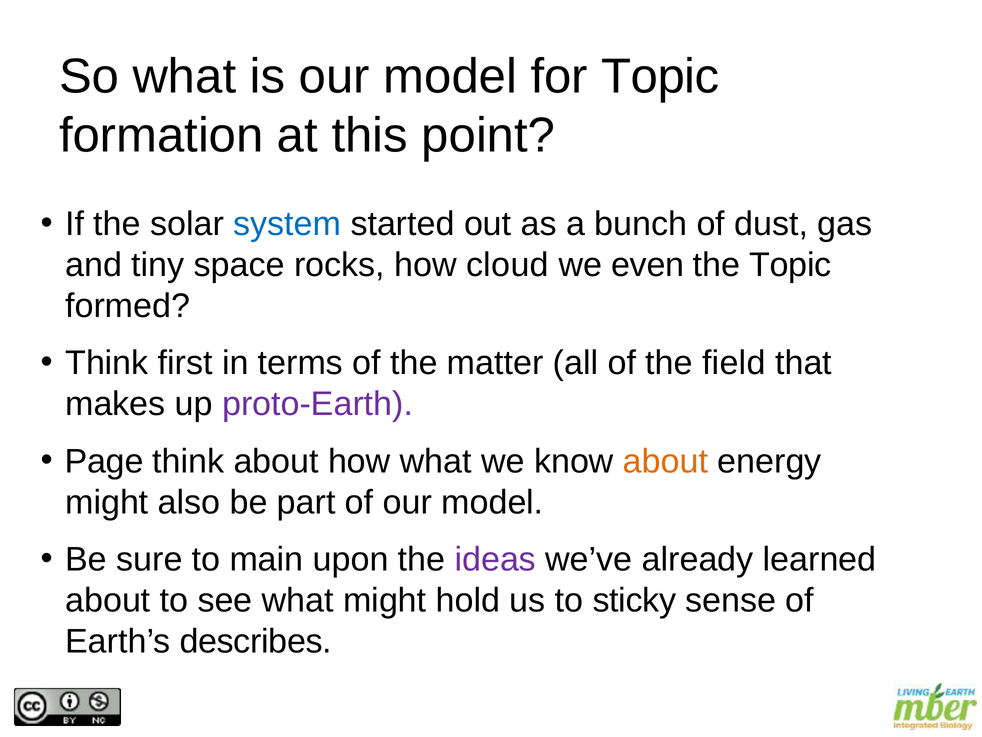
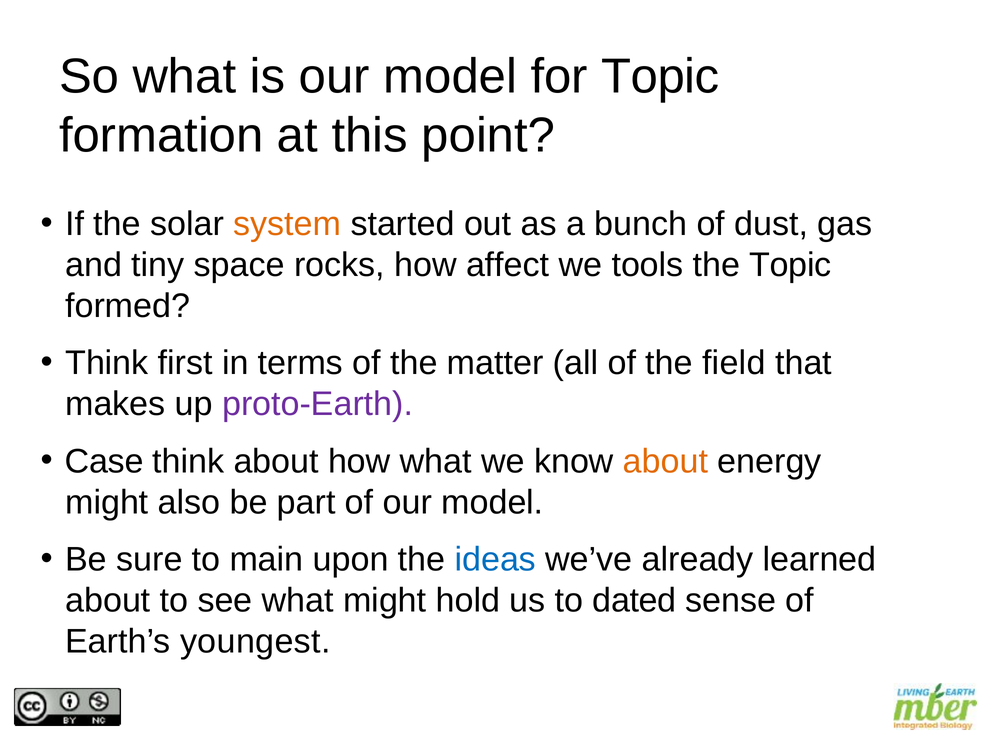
system colour: blue -> orange (287, 224)
cloud: cloud -> affect (508, 265)
even: even -> tools (648, 265)
Page: Page -> Case (104, 461)
ideas colour: purple -> blue (495, 559)
sticky: sticky -> dated (634, 600)
describes: describes -> youngest (255, 641)
